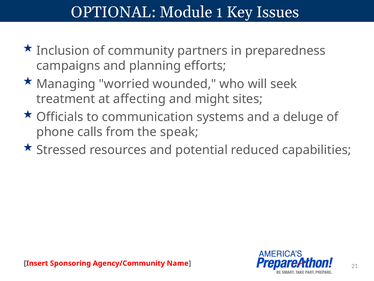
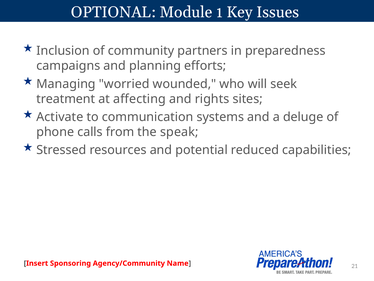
might: might -> rights (212, 99)
Officials: Officials -> Activate (60, 117)
